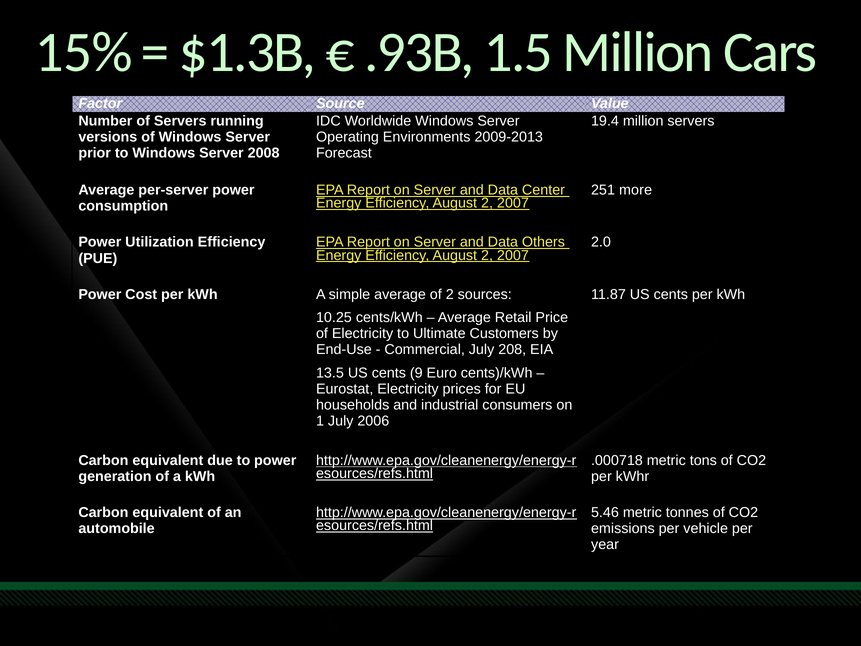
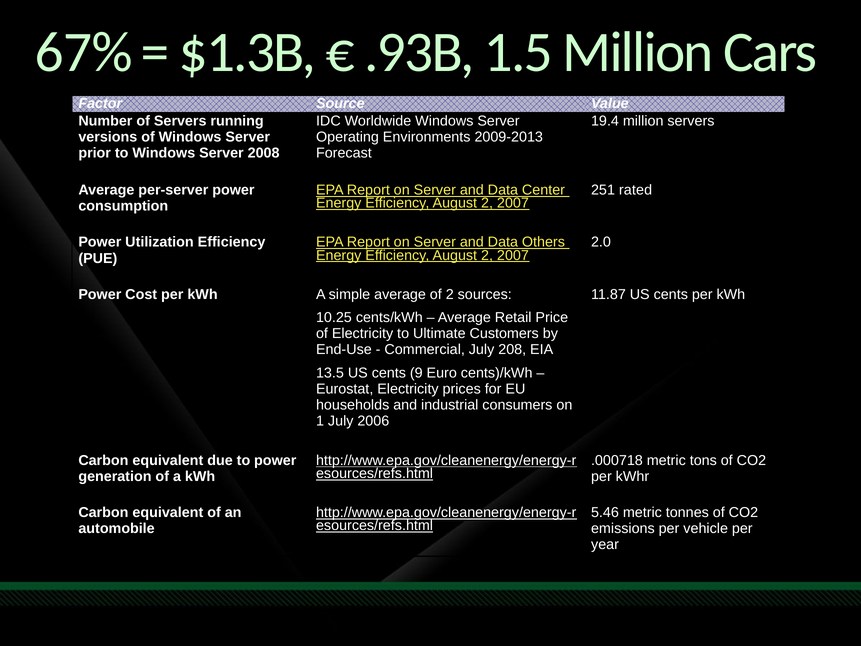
15%: 15% -> 67% (84, 52)
more: more -> rated (636, 190)
